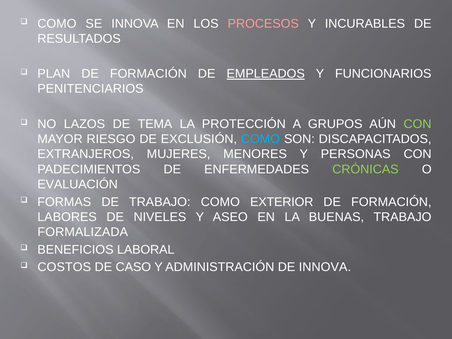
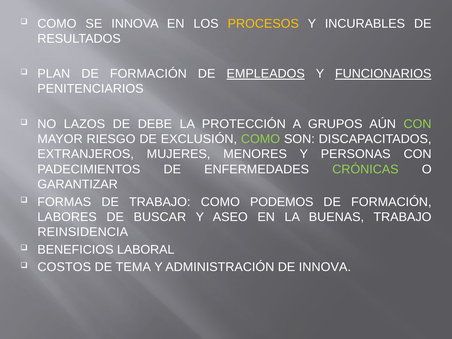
PROCESOS colour: pink -> yellow (263, 24)
FUNCIONARIOS underline: none -> present (383, 74)
TEMA: TEMA -> DEBE (155, 124)
COMO colour: light blue -> light green (261, 139)
EVALUACIÓN: EVALUACIÓN -> GARANTIZAR (78, 184)
EXTERIOR: EXTERIOR -> PODEMOS (282, 202)
NIVELES: NIVELES -> BUSCAR (160, 217)
FORMALIZADA: FORMALIZADA -> REINSIDENCIA (83, 232)
CASO: CASO -> TEMA (133, 267)
